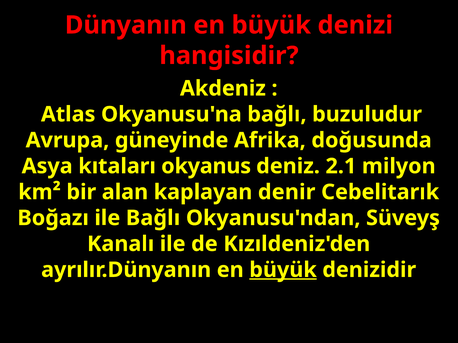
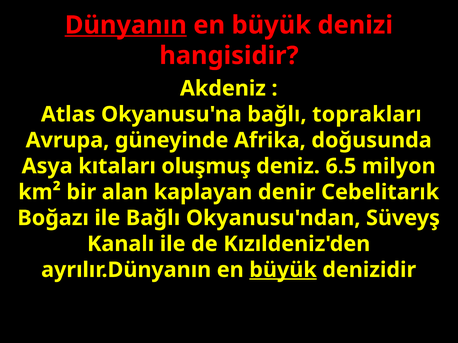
Dünyanın underline: none -> present (126, 25)
buzuludur: buzuludur -> toprakları (367, 115)
okyanus: okyanus -> oluşmuş (206, 166)
2.1: 2.1 -> 6.5 (341, 166)
